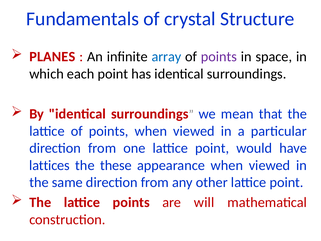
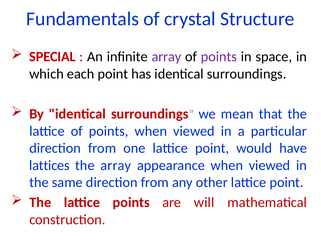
PLANES: PLANES -> SPECIAL (52, 57)
array colour: blue -> purple (166, 57)
the these: these -> array (116, 165)
